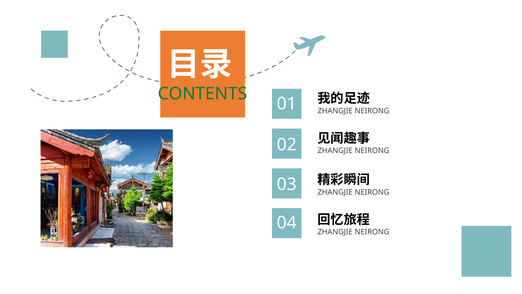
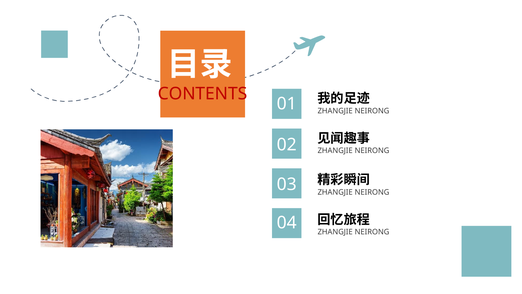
CONTENTS colour: green -> red (203, 94)
